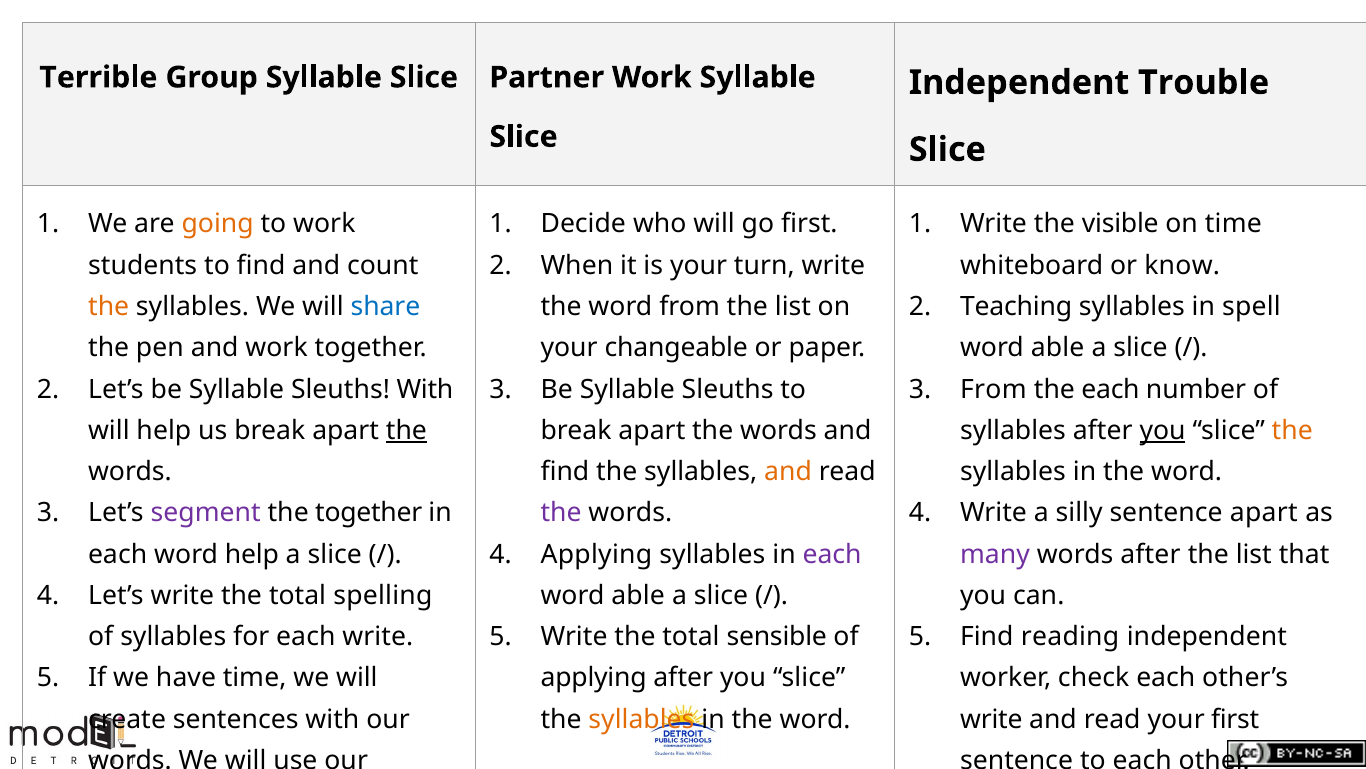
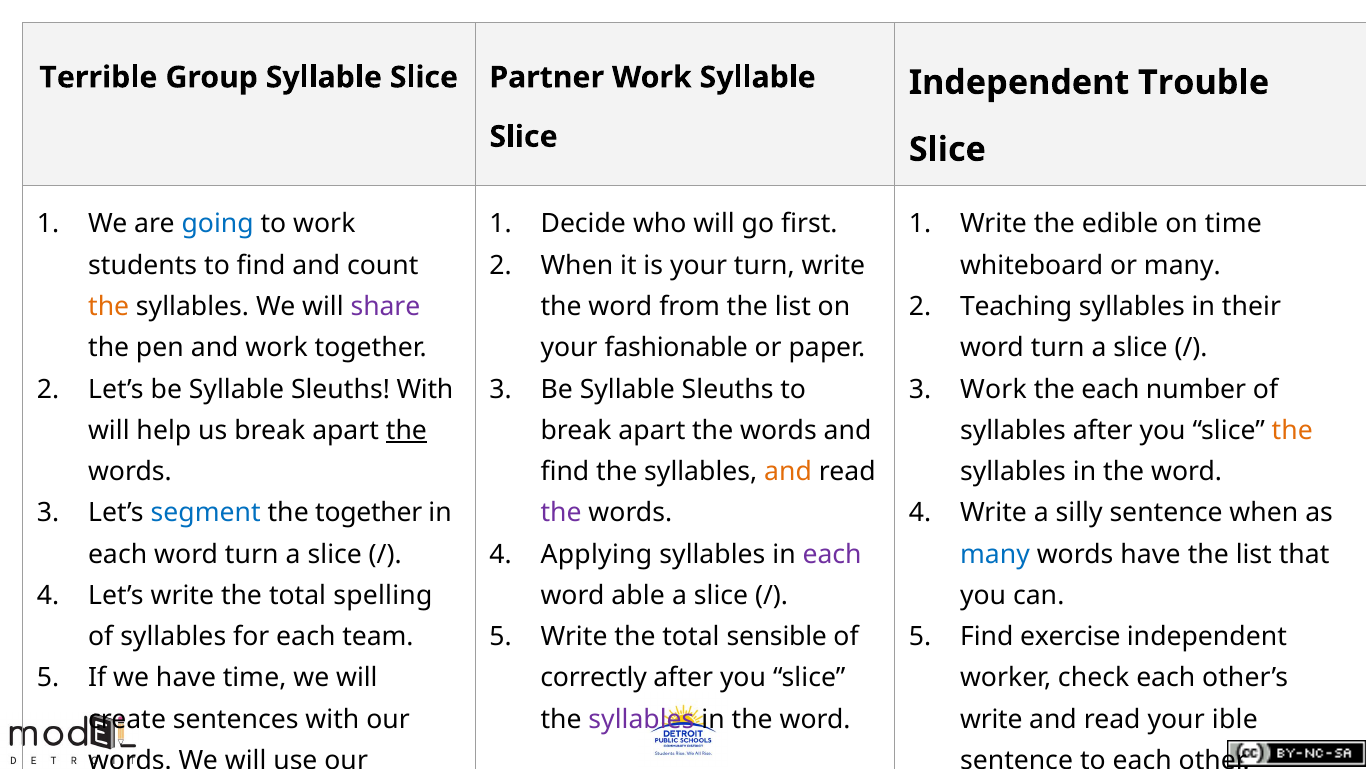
going colour: orange -> blue (218, 224)
visible: visible -> edible (1120, 224)
or know: know -> many (1182, 265)
share colour: blue -> purple (385, 306)
spell: spell -> their (1252, 306)
changeable: changeable -> fashionable (676, 348)
able: able -> turn (1058, 348)
From: From -> Work (993, 389)
you underline: present -> none (1163, 430)
segment colour: purple -> blue (206, 513)
sentence apart: apart -> when (1264, 513)
each word help: help -> turn (252, 554)
many colour: purple -> blue (995, 554)
words after: after -> have (1150, 554)
each write: write -> team (378, 636)
Find reading: reading -> exercise (1070, 636)
applying: applying -> correctly (594, 678)
syllables colour: orange -> purple (641, 719)
your first: first -> ible (1235, 719)
